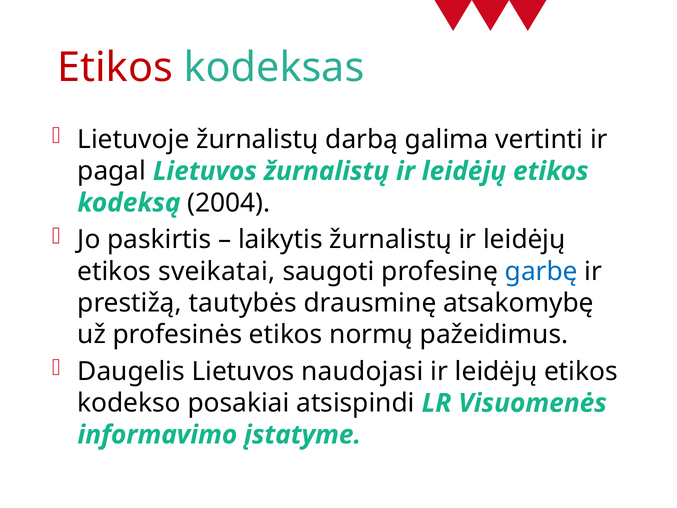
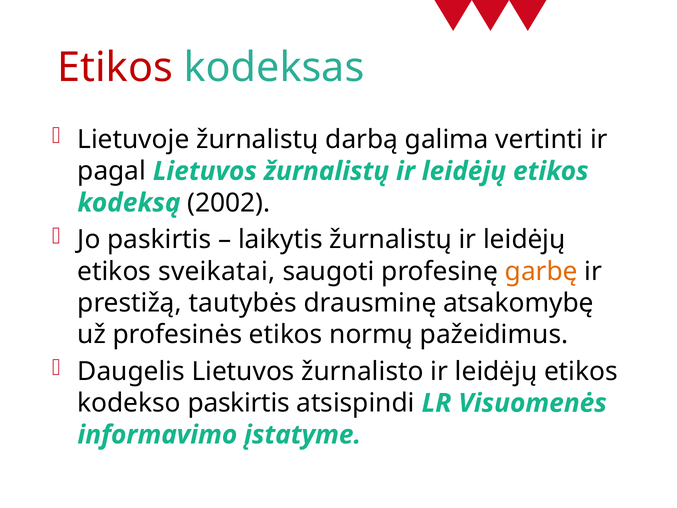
2004: 2004 -> 2002 (229, 203)
garbę colour: blue -> orange (541, 271)
naudojasi: naudojasi -> žurnalisto (362, 371)
kodekso posakiai: posakiai -> paskirtis (239, 403)
